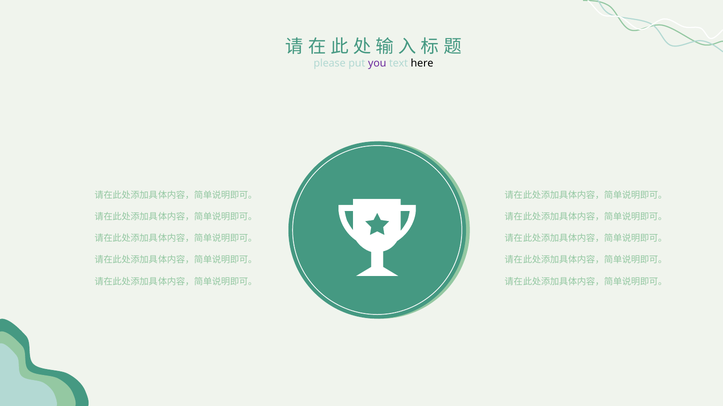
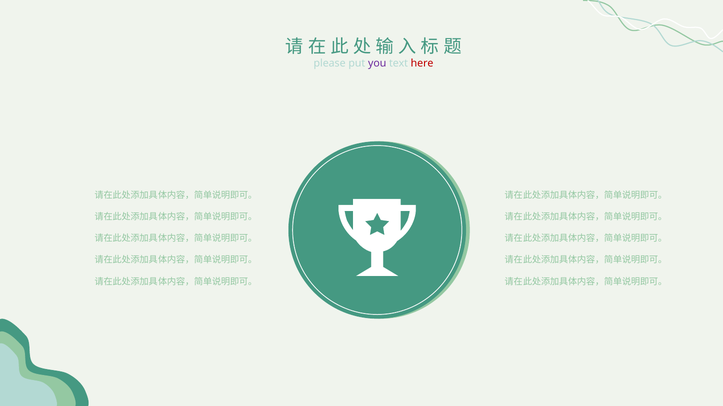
here colour: black -> red (422, 63)
